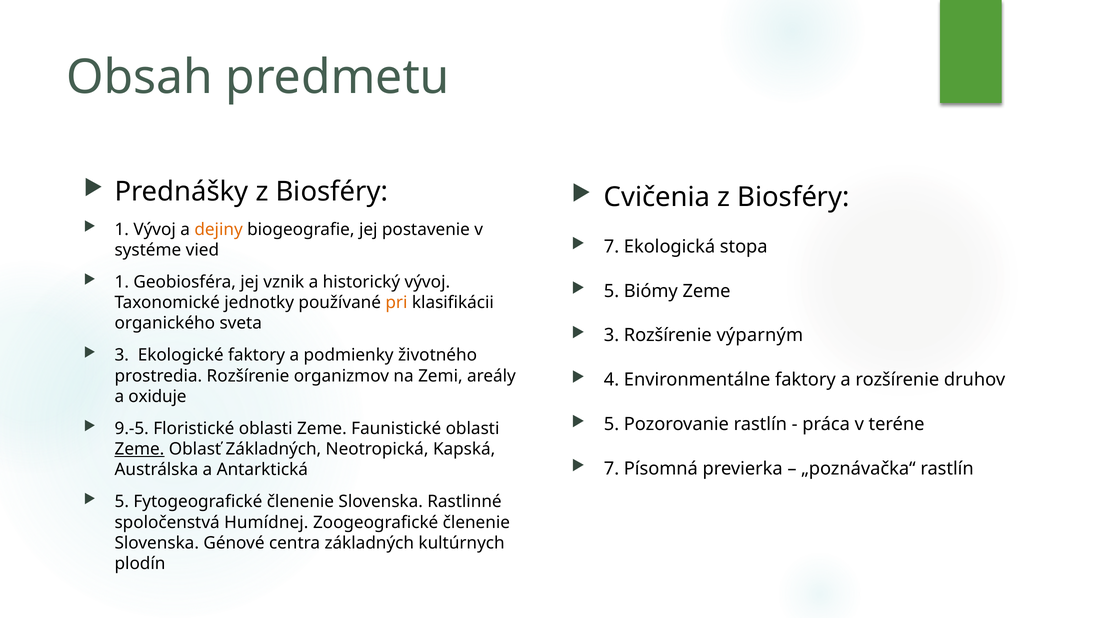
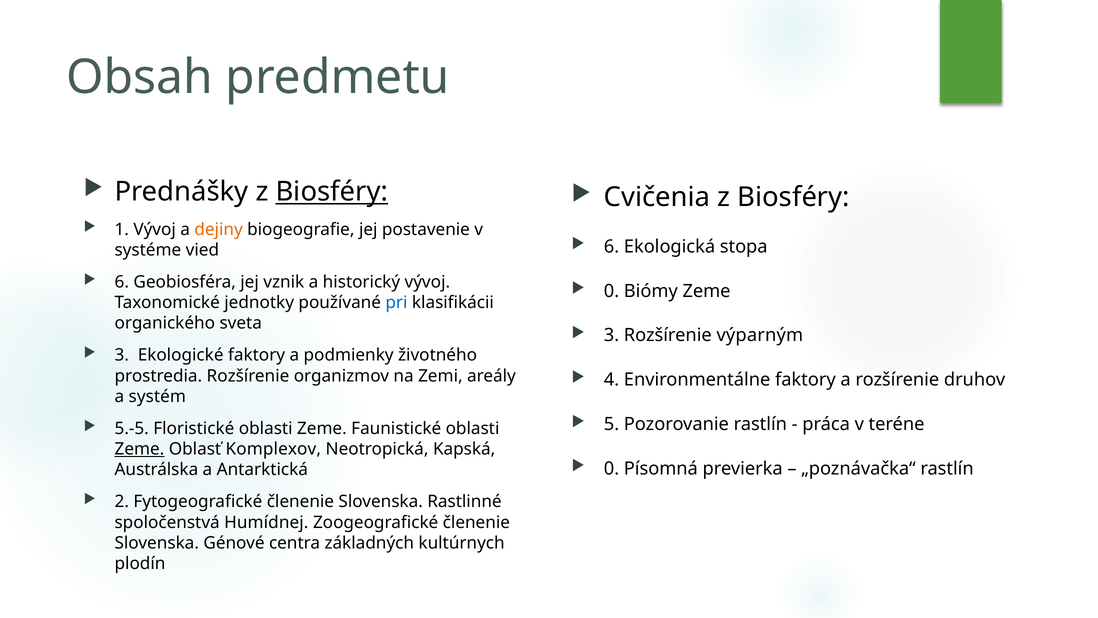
Biosféry underline: none -> present (332, 192)
7: 7 -> 6 (612, 246)
1: 1 -> 6 (122, 282)
5: 5 -> 0 (612, 291)
pri colour: orange -> blue (396, 302)
oxiduje: oxiduje -> systém (157, 396)
9.-5: 9.-5 -> 5.-5 (132, 428)
Oblasť Základných: Základných -> Komplexov (273, 449)
7: 7 -> 0 (612, 468)
5: 5 -> 2 (122, 501)
